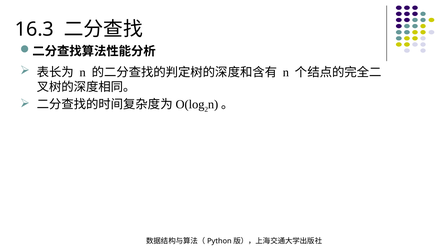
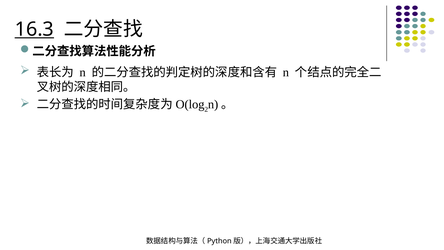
16.3 underline: none -> present (34, 29)
